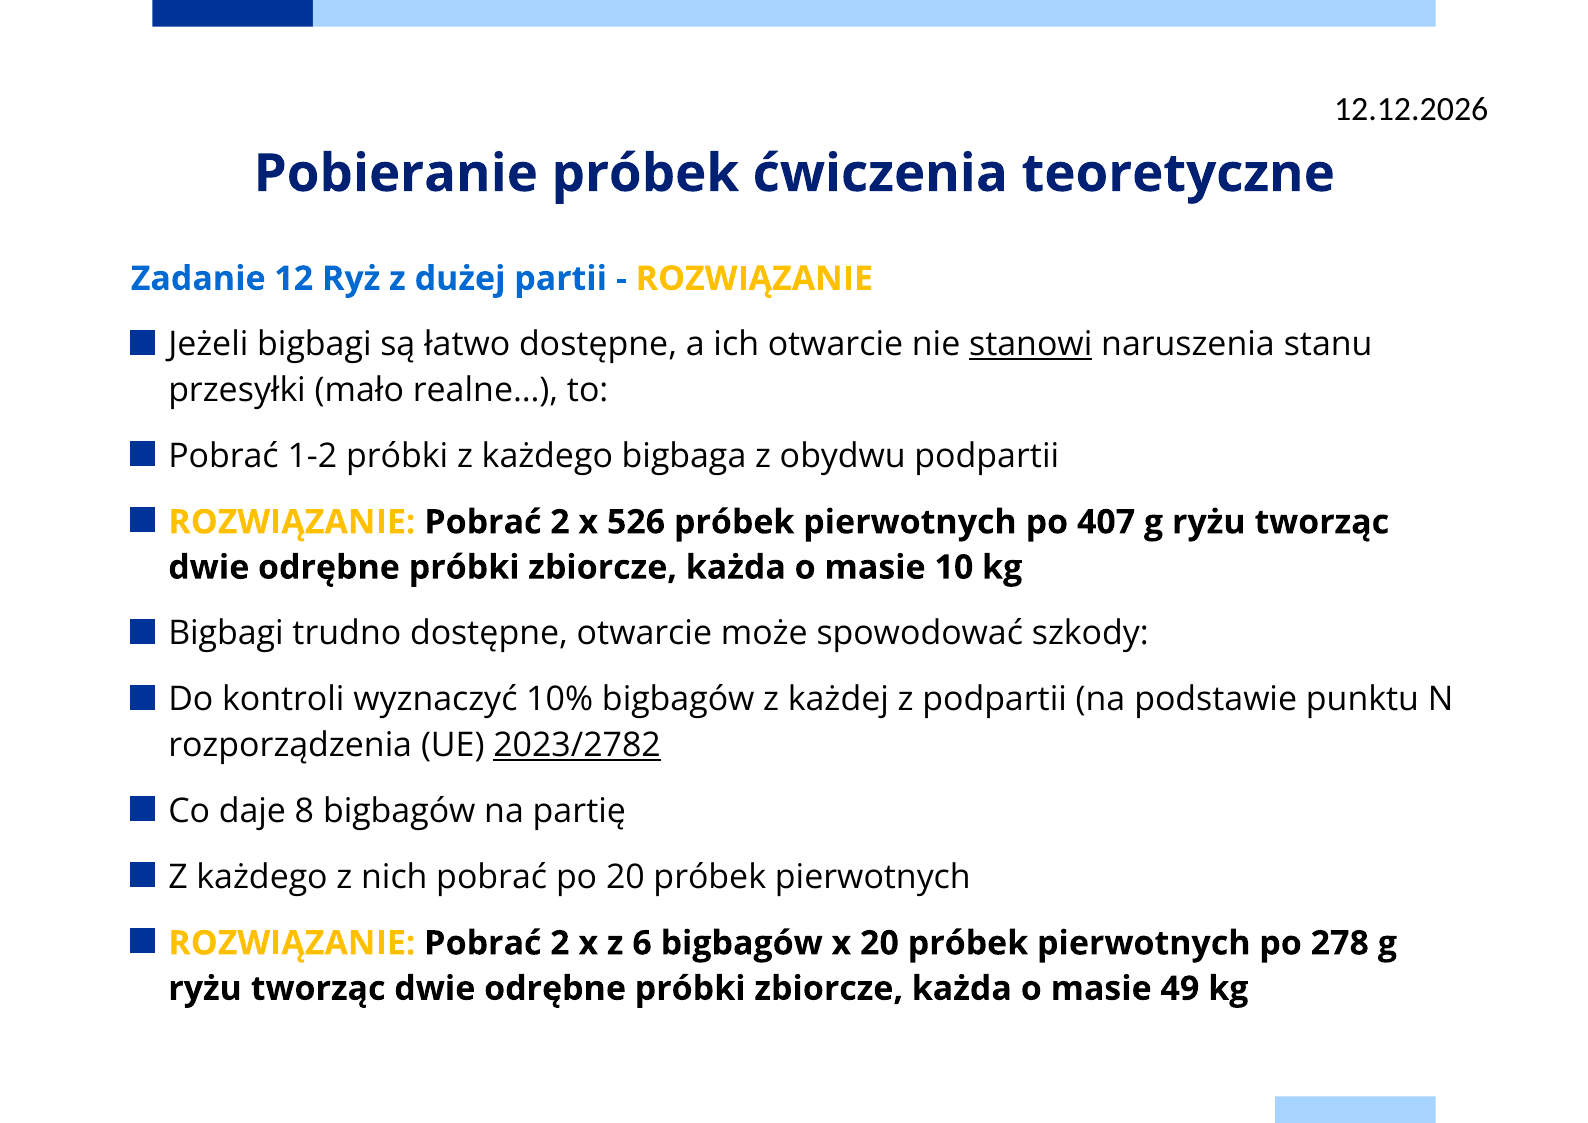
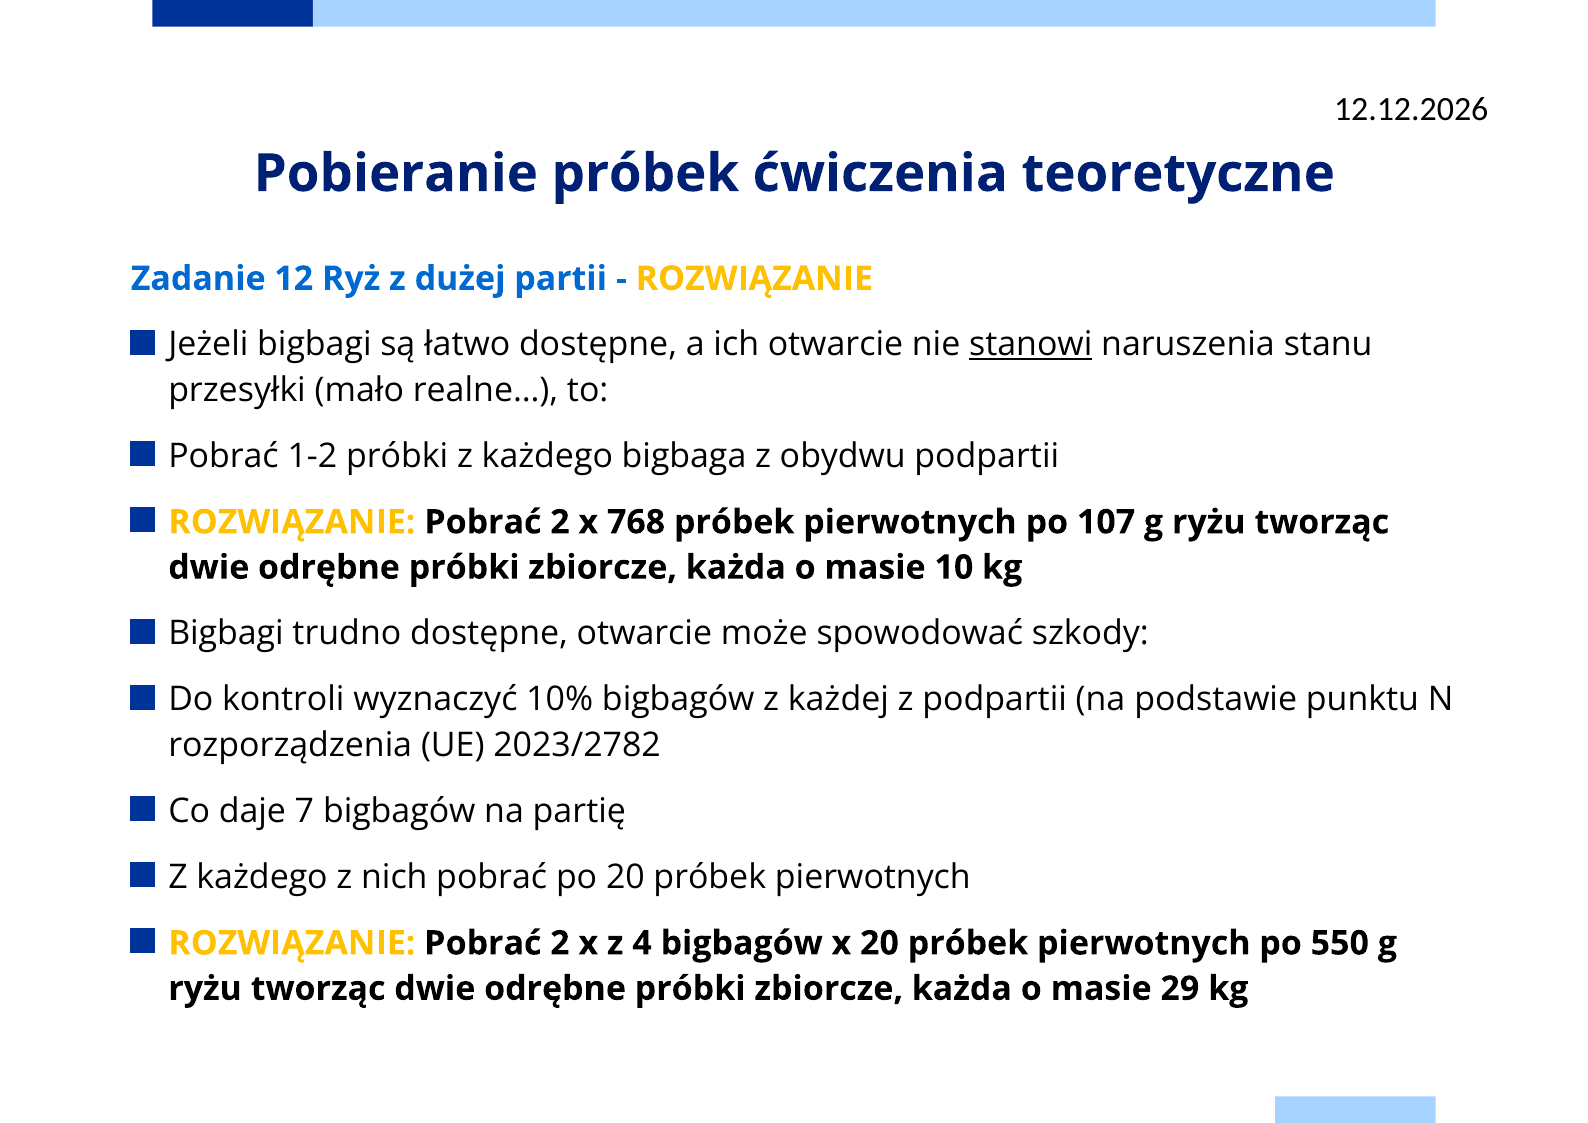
526: 526 -> 768 (636, 522)
407: 407 -> 107 (1106, 522)
2023/2782 underline: present -> none (577, 745)
8: 8 -> 7 (304, 811)
6: 6 -> 4 (642, 943)
278: 278 -> 550 (1340, 943)
49: 49 -> 29 (1180, 988)
